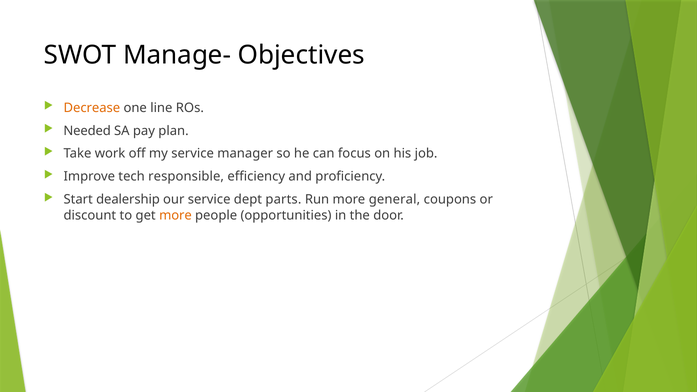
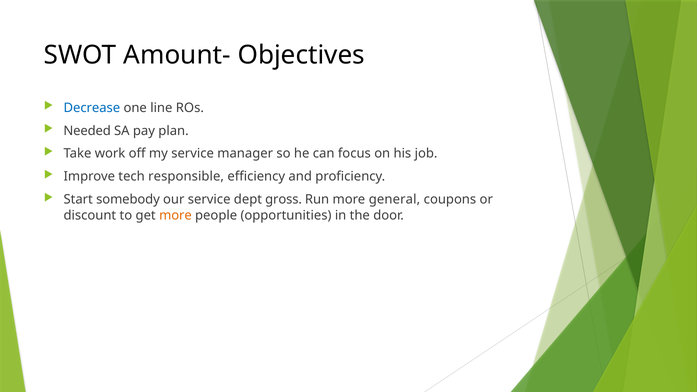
Manage-: Manage- -> Amount- (177, 55)
Decrease colour: orange -> blue (92, 108)
dealership: dealership -> somebody (128, 200)
parts: parts -> gross (284, 200)
